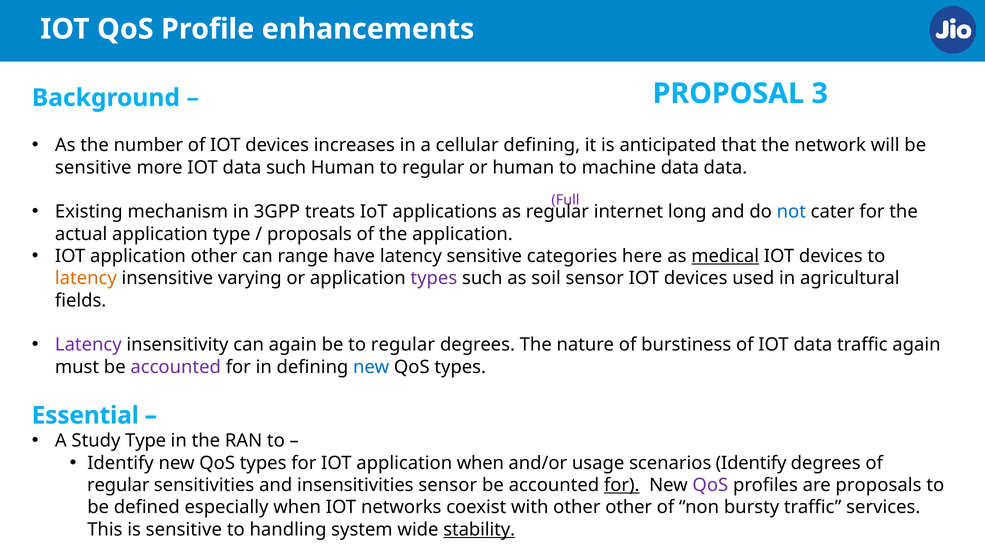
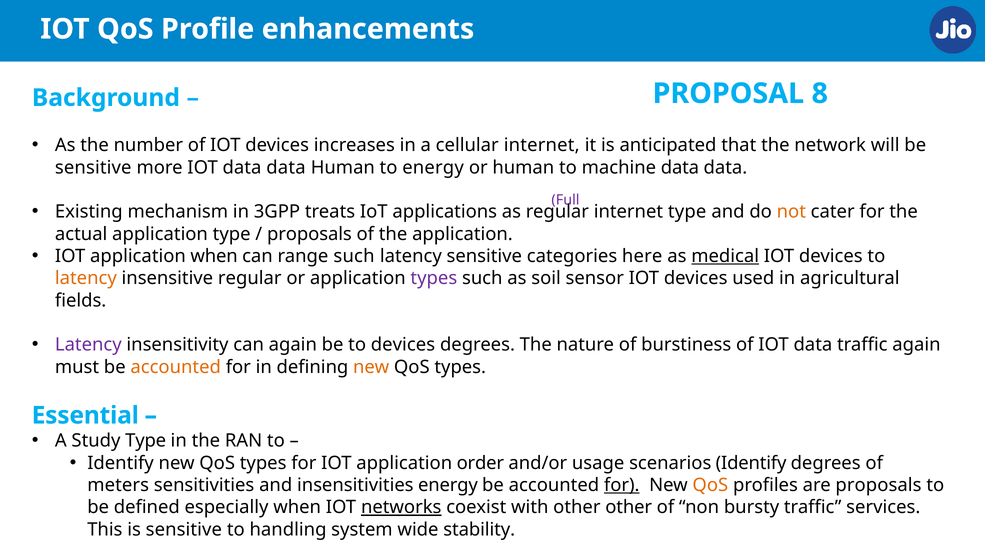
3: 3 -> 8 (820, 94)
cellular defining: defining -> internet (542, 145)
IOT data such: such -> data (286, 168)
Human to regular: regular -> energy (433, 168)
long: long -> type (687, 212)
not colour: blue -> orange (791, 212)
application other: other -> when (214, 256)
range have: have -> such (354, 256)
insensitive varying: varying -> regular (250, 278)
be to regular: regular -> devices (403, 345)
accounted colour: purple -> orange (176, 367)
new colour: blue -> orange (371, 367)
application when: when -> order (480, 463)
regular: regular -> meters (118, 485)
insensitivities sensor: sensor -> energy (448, 485)
QoS colour: purple -> orange (710, 485)
networks underline: none -> present (401, 507)
stability underline: present -> none (479, 530)
